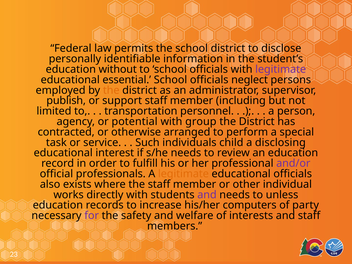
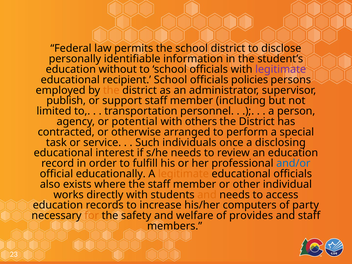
essential: essential -> recipient (127, 80)
neglect: neglect -> policies (250, 80)
group: group -> others (201, 122)
child: child -> once (231, 142)
and/or colour: purple -> blue (293, 163)
professionals: professionals -> educationally (111, 174)
and colour: purple -> orange (207, 195)
unless: unless -> access (282, 195)
for colour: purple -> orange (92, 216)
interests: interests -> provides (251, 216)
